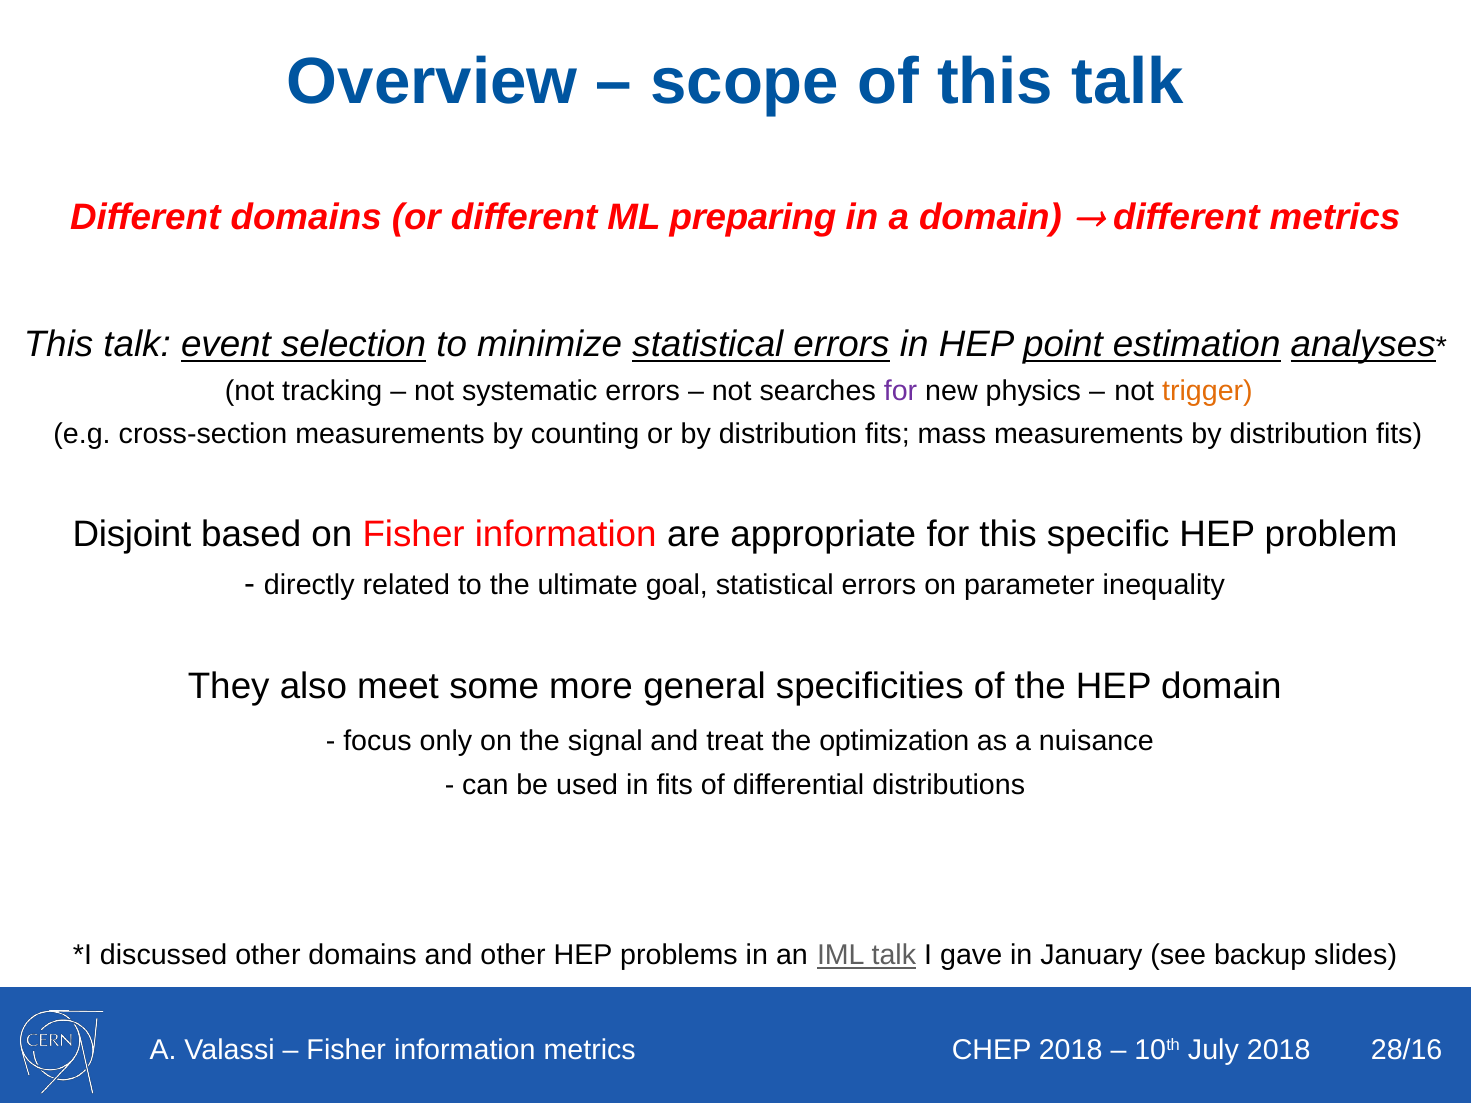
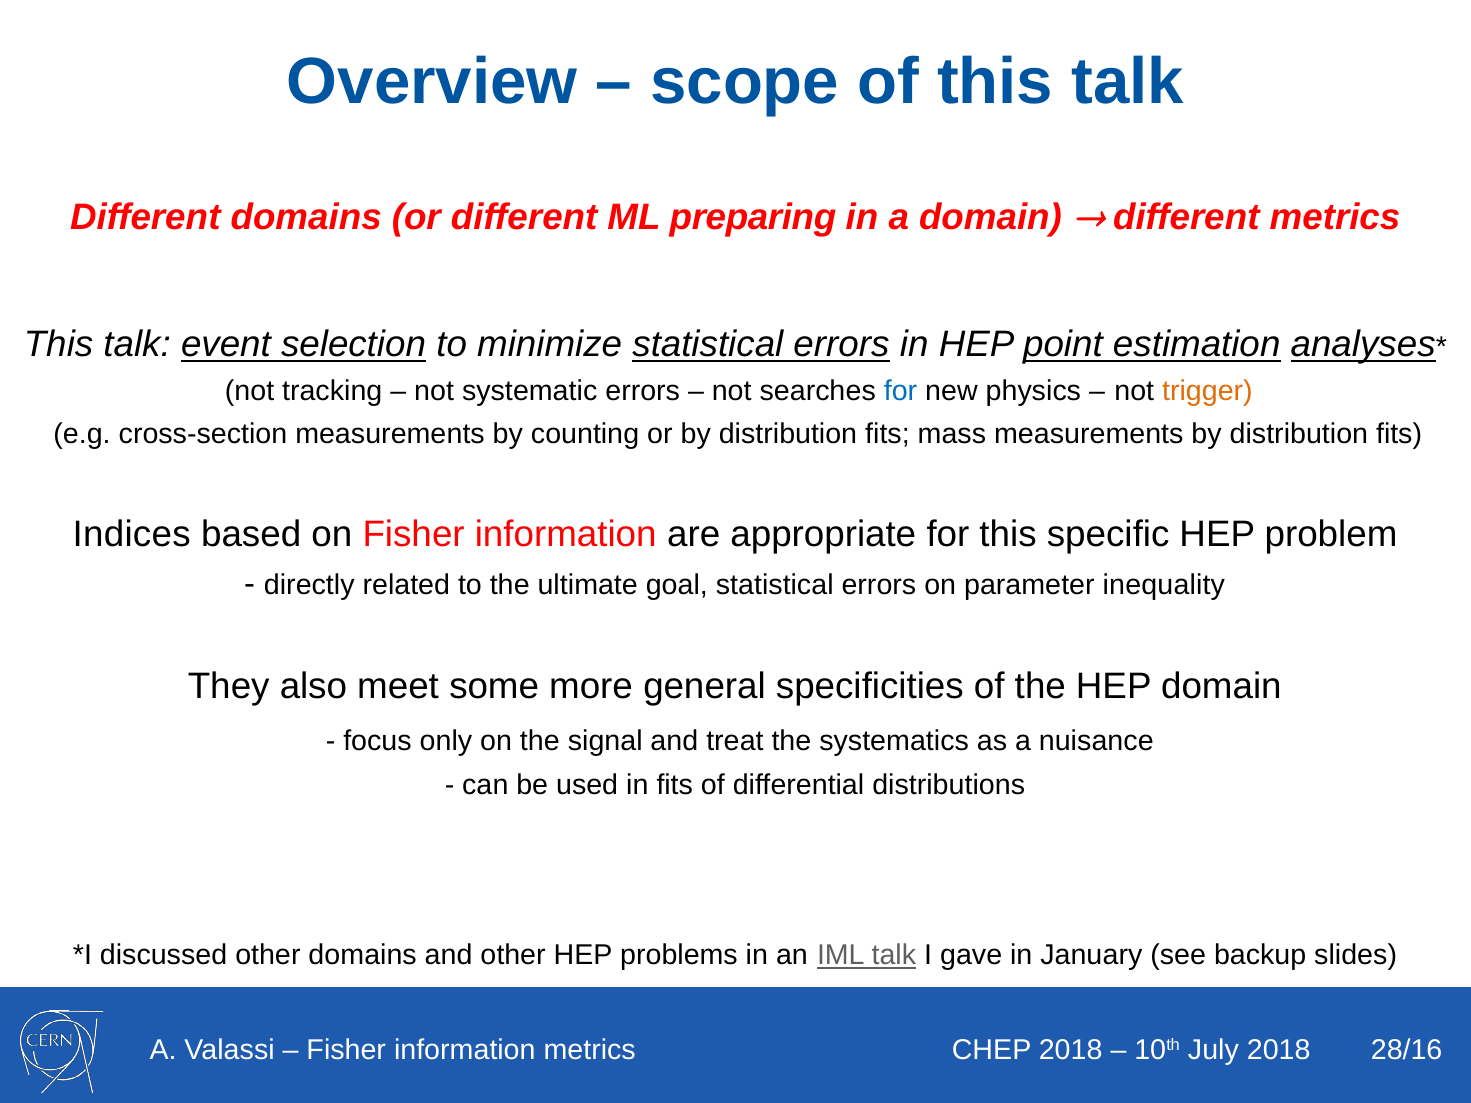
for colour: purple -> blue (901, 392)
Disjoint: Disjoint -> Indices (132, 534)
optimization: optimization -> systematics (894, 741)
